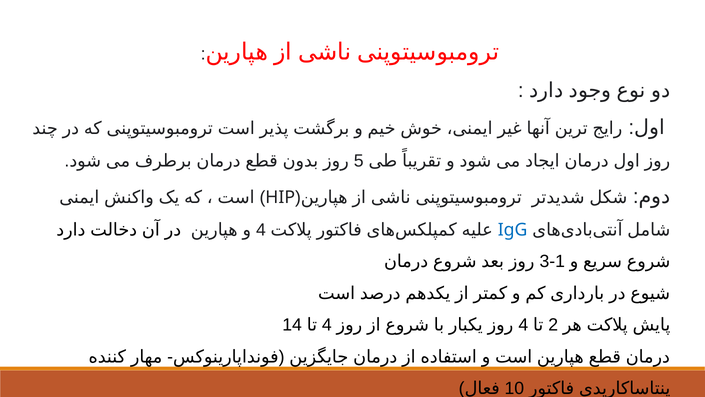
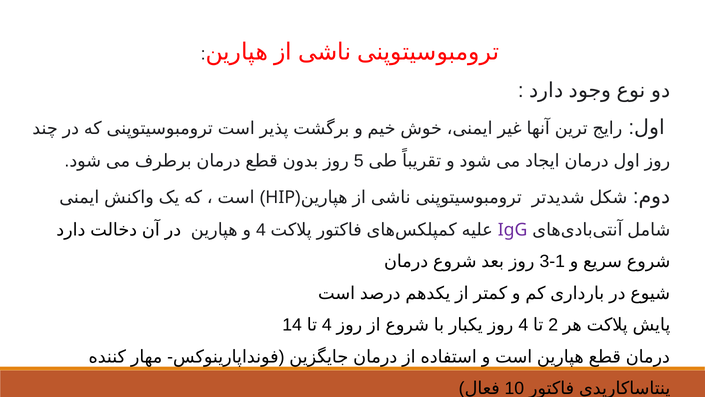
IgG colour: blue -> purple (513, 230)
